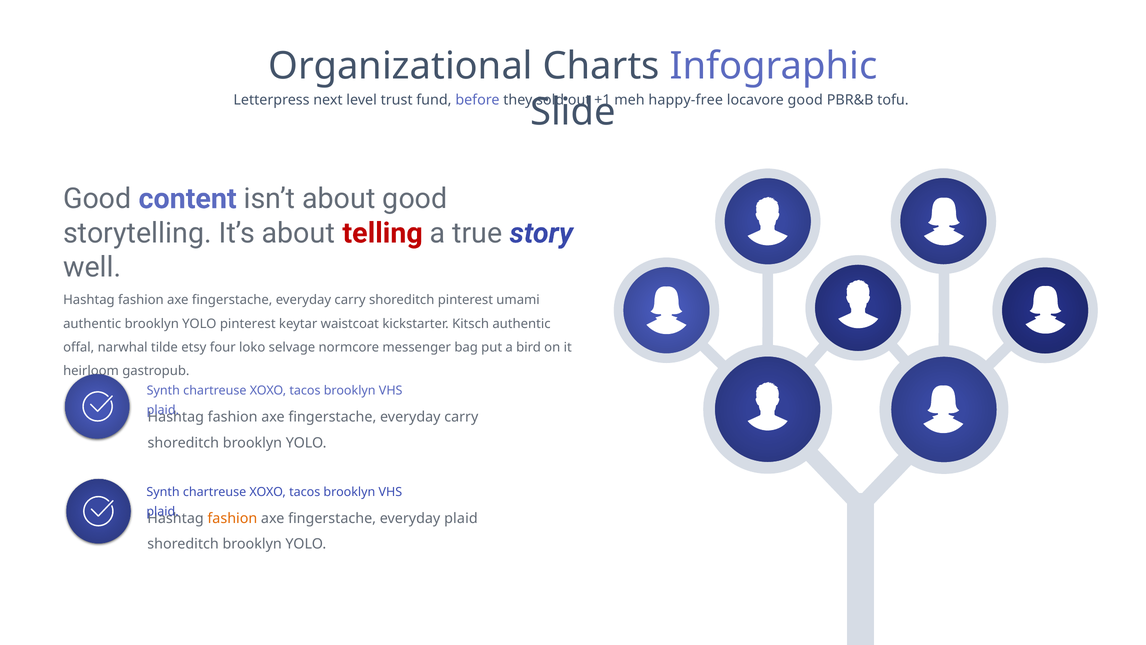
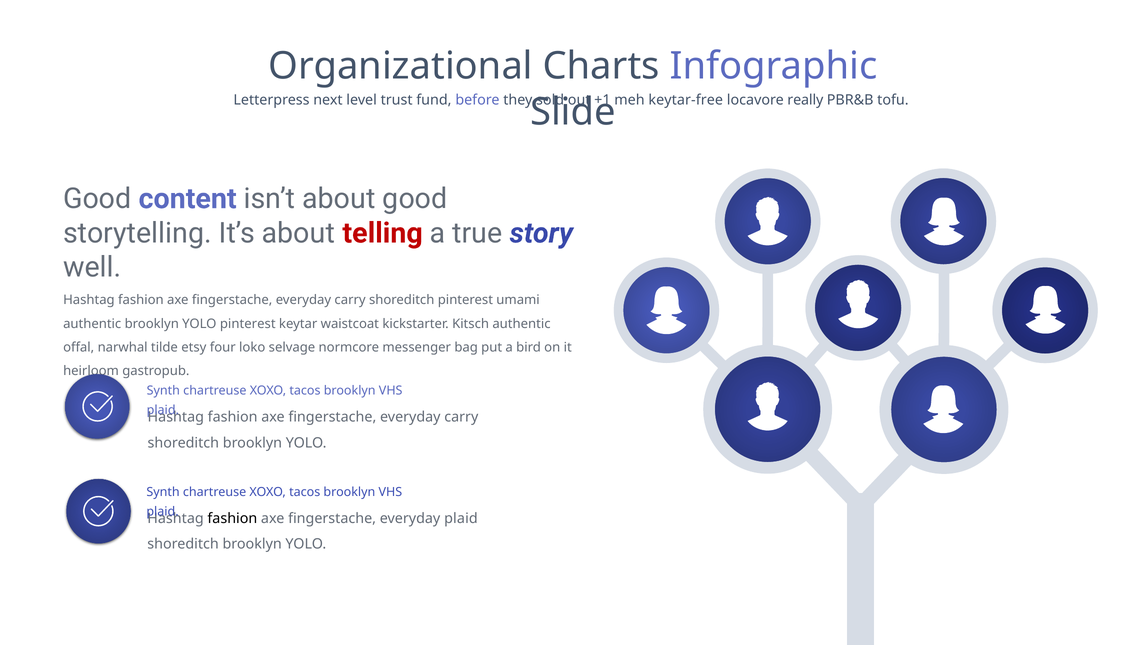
happy-free: happy-free -> keytar-free (686, 100)
locavore good: good -> really (805, 100)
fashion colour: orange -> black (232, 518)
